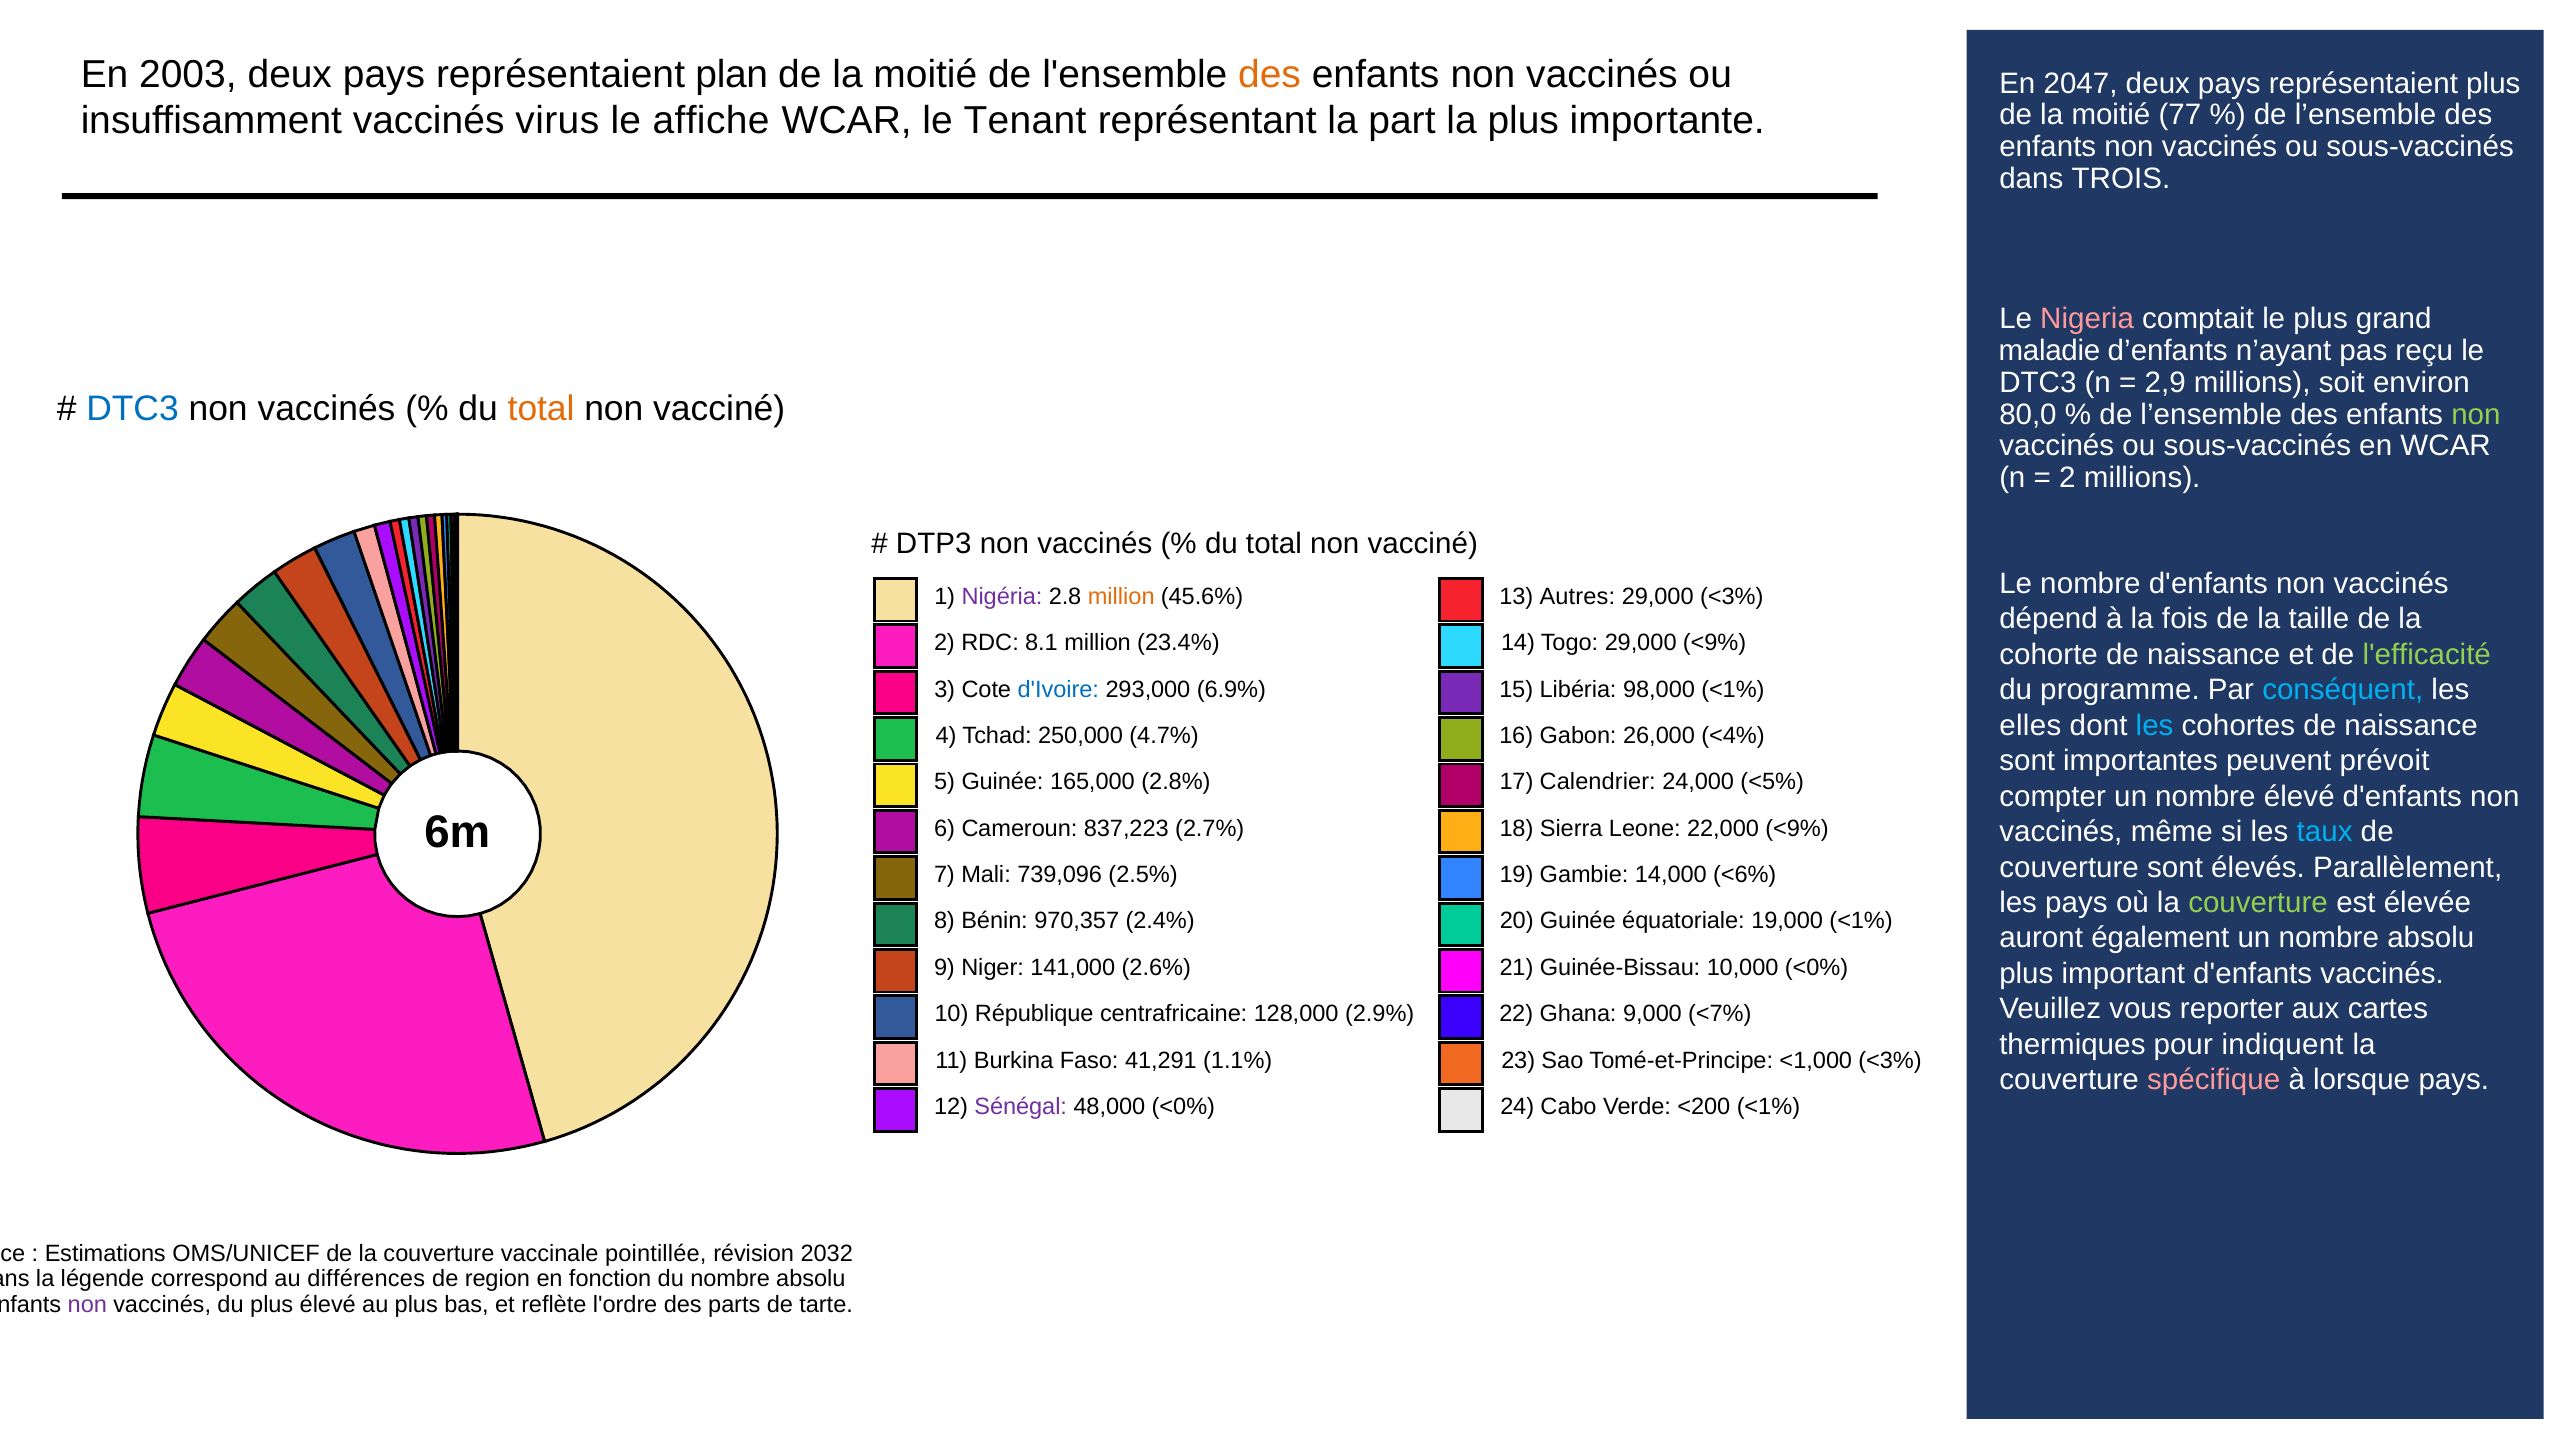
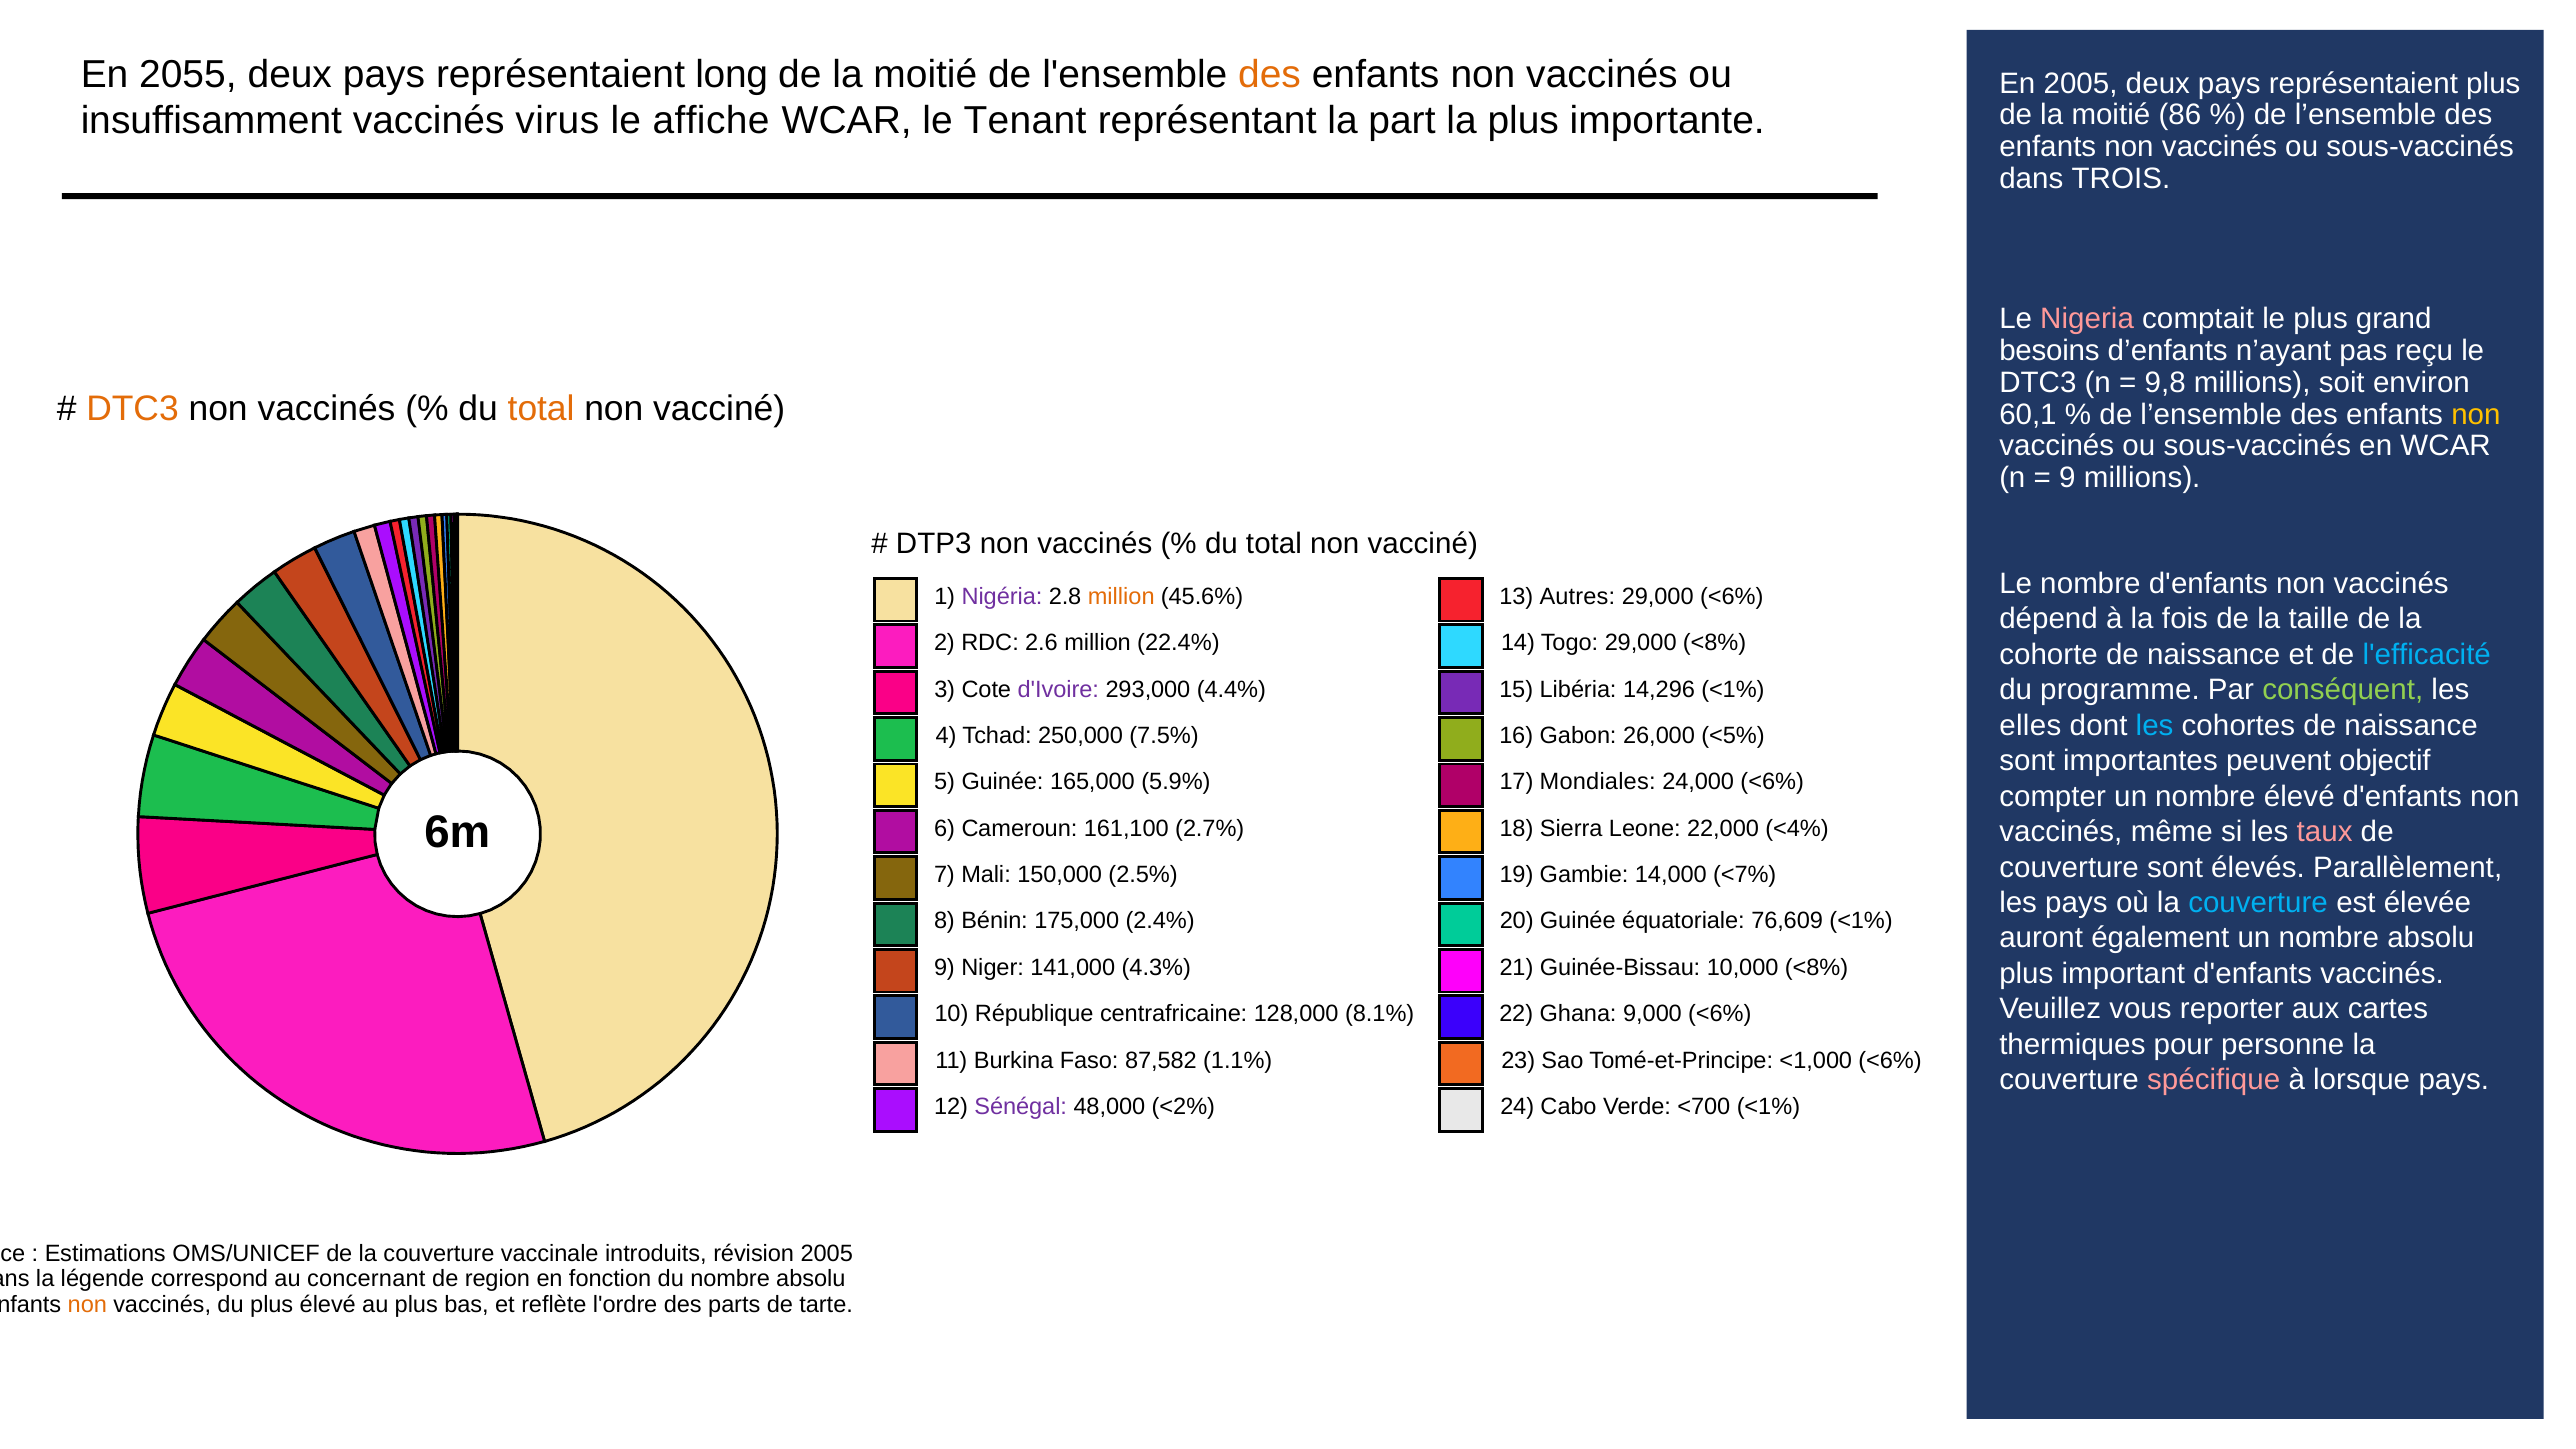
2003: 2003 -> 2055 (188, 74)
plan: plan -> long (732, 74)
En 2047: 2047 -> 2005 (2081, 83)
77: 77 -> 86 (2180, 115)
maladie: maladie -> besoins (2049, 351)
2,9: 2,9 -> 9,8 (2165, 382)
DTC3 colour: blue -> orange (133, 409)
80,0: 80,0 -> 60,1 (2028, 414)
non colour: light green -> yellow (2476, 414)
2: 2 -> 9 (2067, 478)
29,000 <3%: <3% -> <6% (1732, 597)
8.1: 8.1 -> 2.6 (1041, 643)
23.4%: 23.4% -> 22.4% (1178, 643)
29,000 <9%: <9% -> <8% (1715, 643)
l'efficacité colour: light green -> light blue (2427, 655)
conséquent colour: light blue -> light green (2343, 690)
d'Ivoire colour: blue -> purple (1058, 689)
6.9%: 6.9% -> 4.4% (1231, 689)
98,000: 98,000 -> 14,296 (1659, 689)
4.7%: 4.7% -> 7.5% (1164, 736)
<4%: <4% -> <5% (1733, 736)
prévoit: prévoit -> objectif (2385, 761)
2.8%: 2.8% -> 5.9% (1176, 782)
Calendrier: Calendrier -> Mondiales (1598, 782)
24,000 <5%: <5% -> <6% (1772, 782)
837,223: 837,223 -> 161,100 (1126, 828)
22,000 <9%: <9% -> <4% (1797, 828)
taux colour: light blue -> pink (2325, 832)
739,096: 739,096 -> 150,000 (1060, 875)
<6%: <6% -> <7% (1745, 875)
couverture colour: light green -> light blue (2258, 903)
970,357: 970,357 -> 175,000 (1077, 921)
19,000: 19,000 -> 76,609 (1787, 921)
2.6%: 2.6% -> 4.3% (1156, 967)
10,000 <0%: <0% -> <8% (1817, 967)
2.9%: 2.9% -> 8.1% (1380, 1014)
9,000 <7%: <7% -> <6% (1720, 1014)
indiquent: indiquent -> personne (2283, 1045)
41,291: 41,291 -> 87,582 (1161, 1060)
<1,000 <3%: <3% -> <6% (1890, 1060)
48,000 <0%: <0% -> <2% (1183, 1107)
<200: <200 -> <700 (1704, 1107)
pointillée: pointillée -> introduits (656, 1254)
révision 2032: 2032 -> 2005 (827, 1254)
différences: différences -> concernant (366, 1279)
non colour: purple -> orange (87, 1304)
